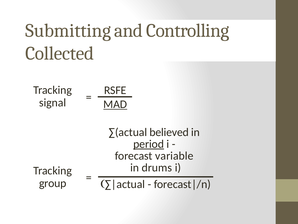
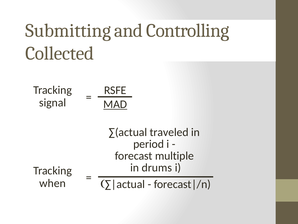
believed: believed -> traveled (169, 132)
period underline: present -> none (149, 144)
variable: variable -> multiple (174, 156)
group: group -> when (53, 183)
